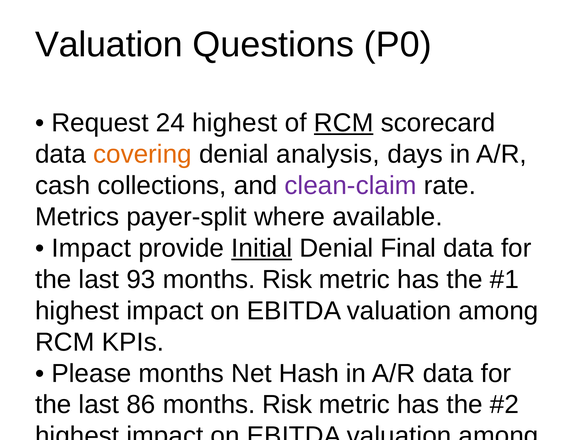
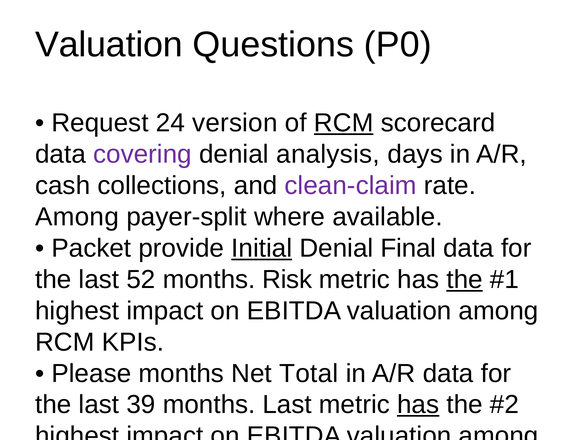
24 highest: highest -> version (235, 123)
covering colour: orange -> purple (142, 154)
Metrics: Metrics -> Among (77, 217)
Impact: Impact -> Packet (91, 248)
93: 93 -> 52 (141, 280)
the underline: none -> present (465, 280)
Hash: Hash -> Total (309, 374)
86: 86 -> 39 (141, 405)
Risk: Risk -> Last (287, 405)
has underline: none -> present (418, 405)
